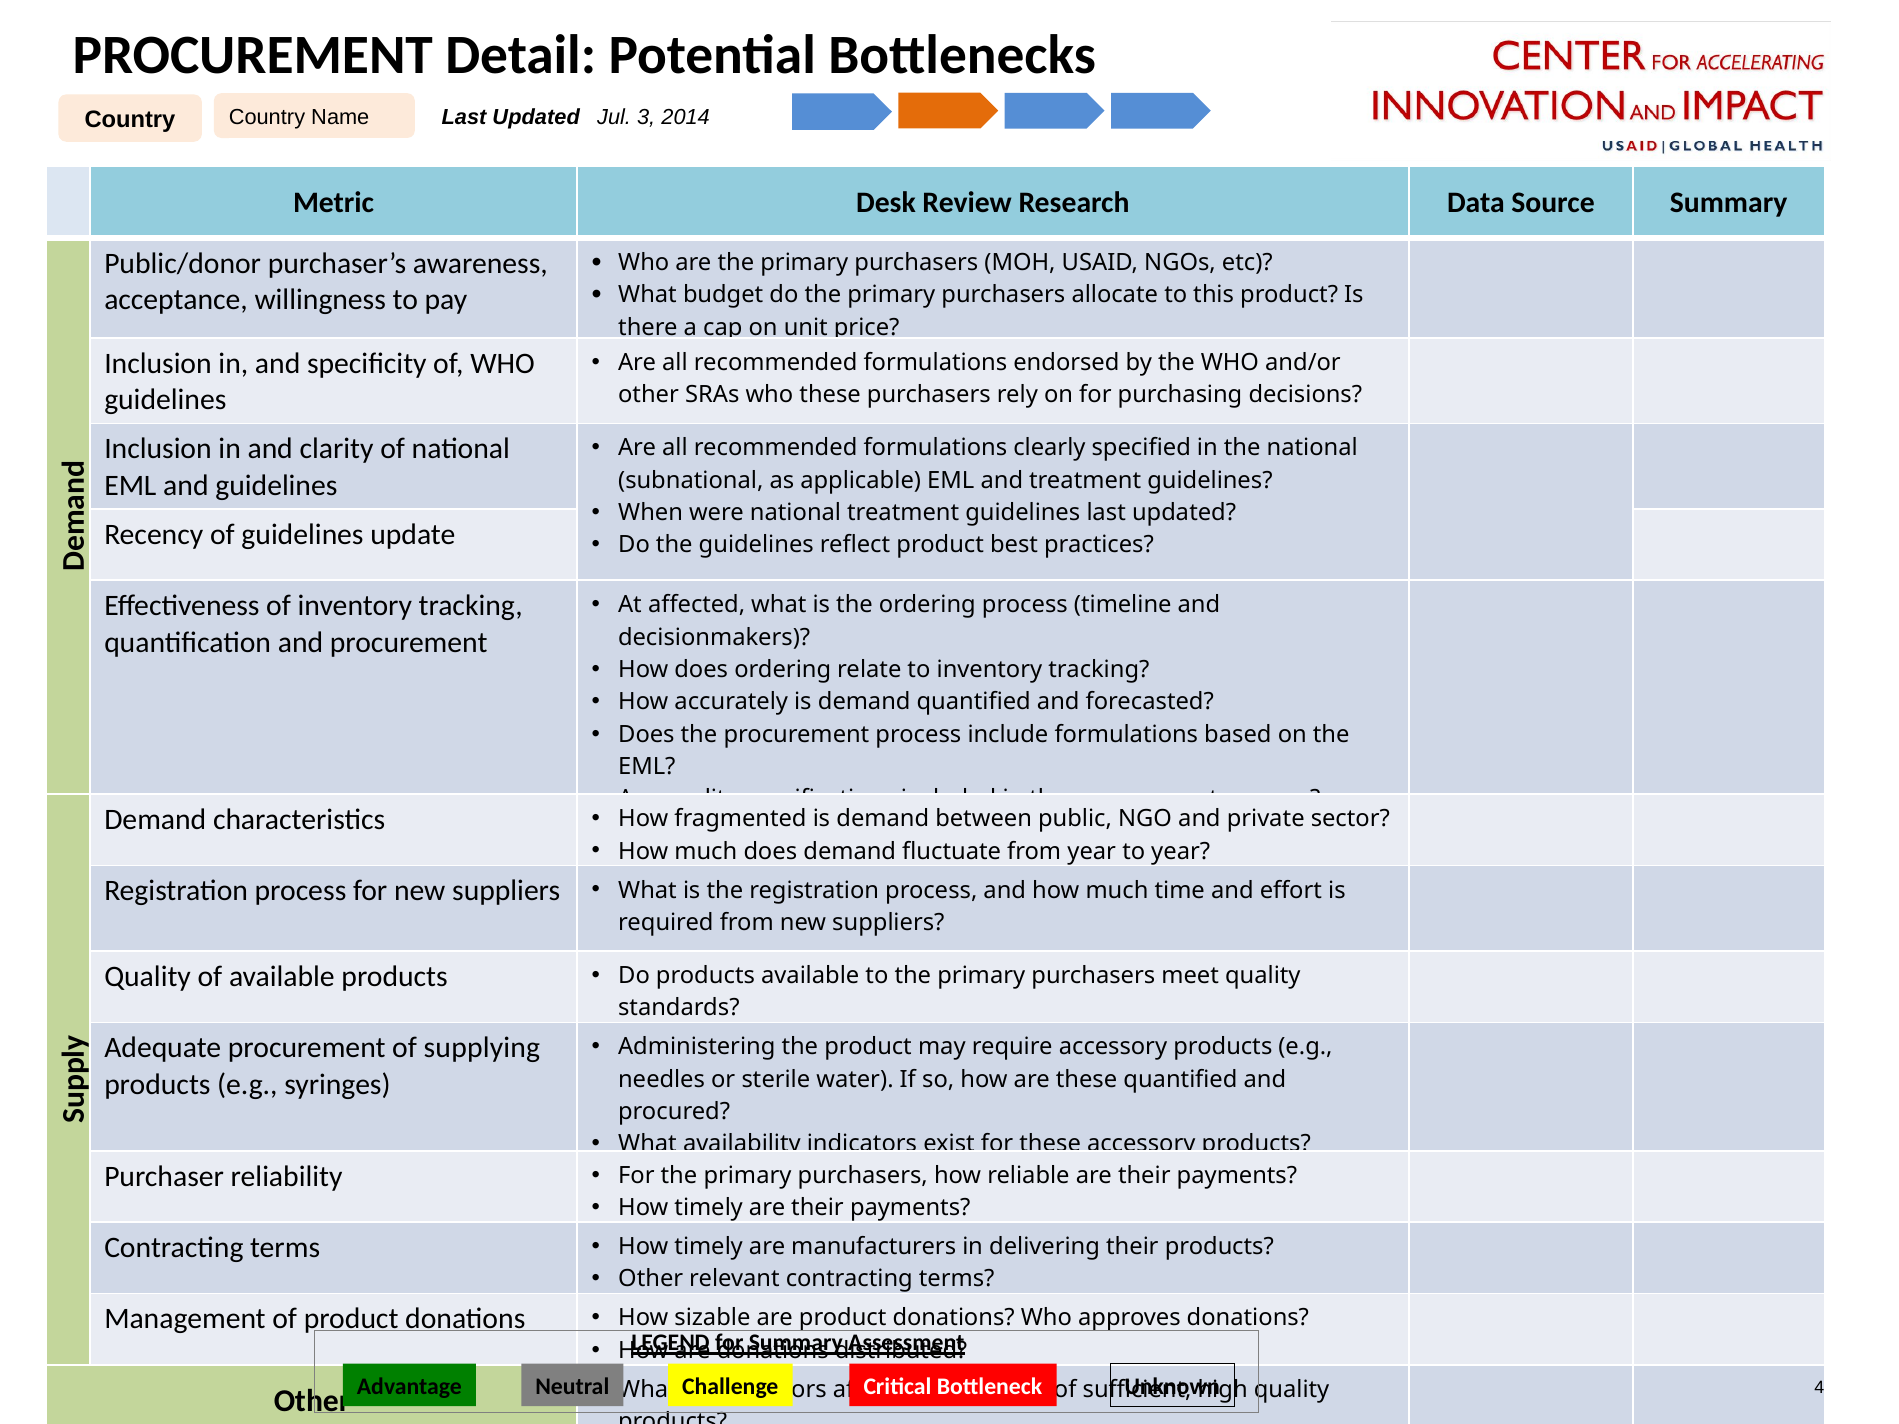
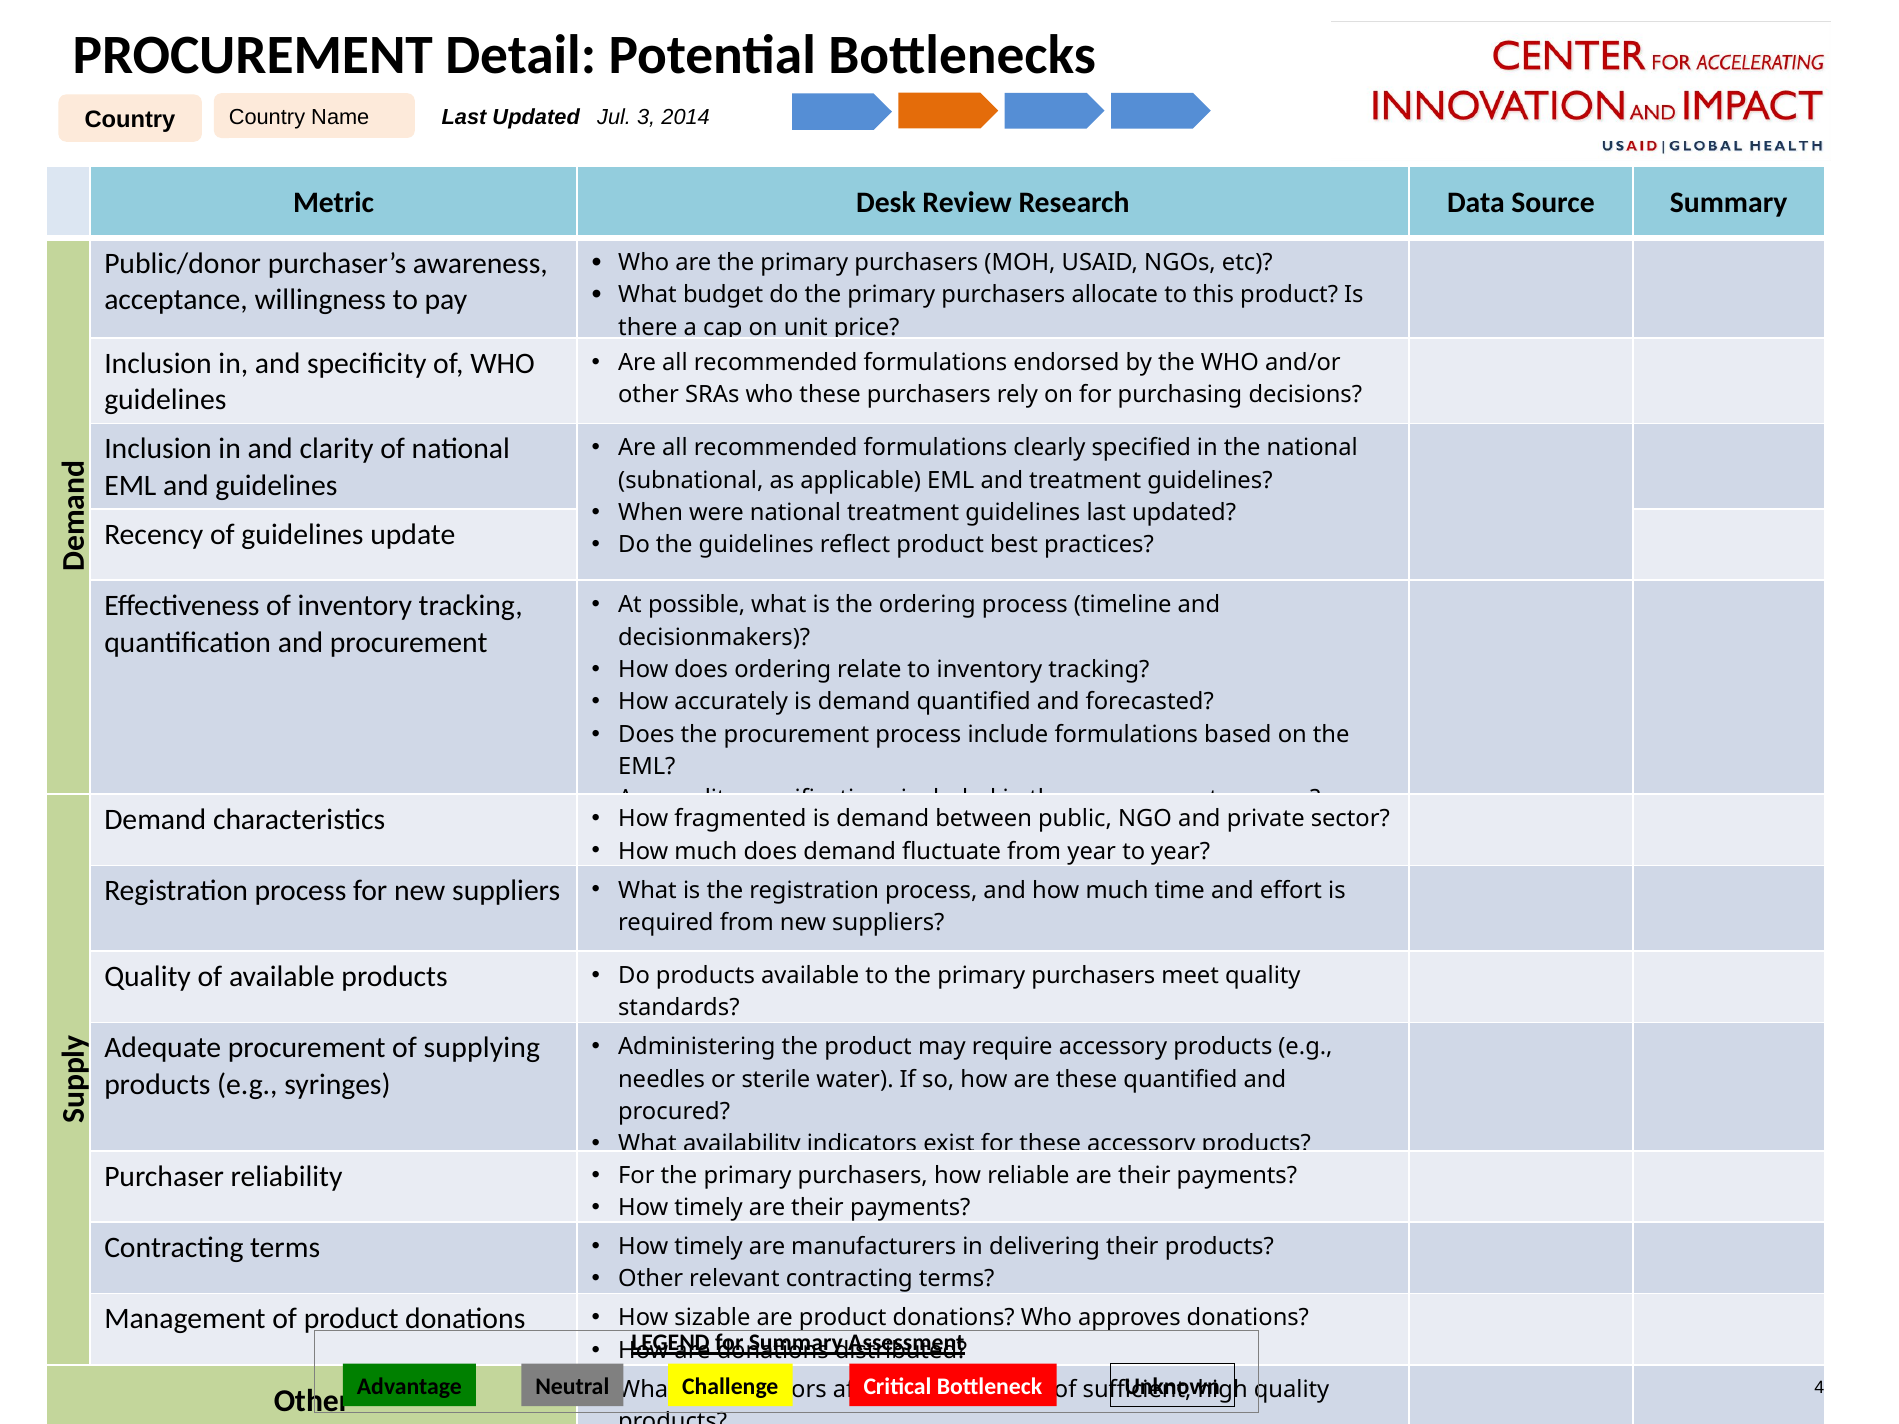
affected: affected -> possible (697, 605)
